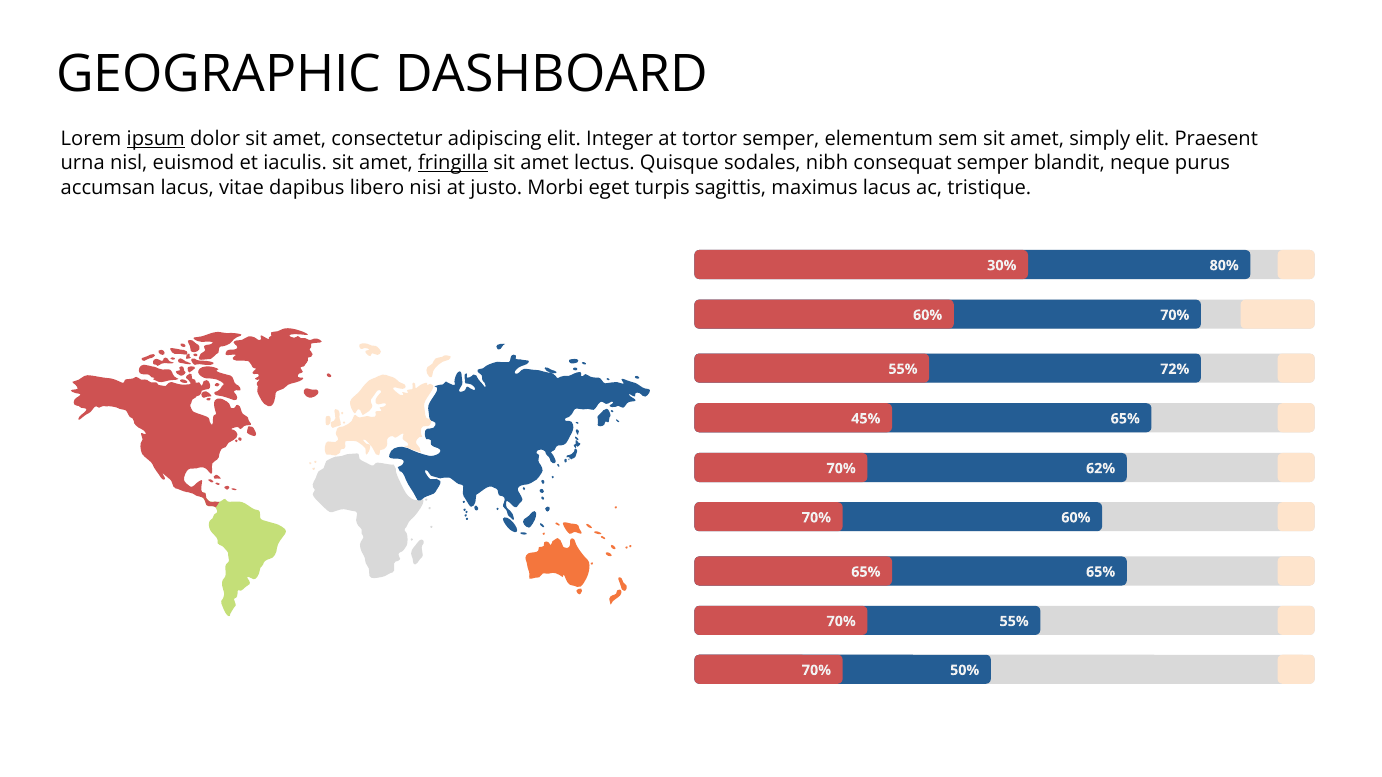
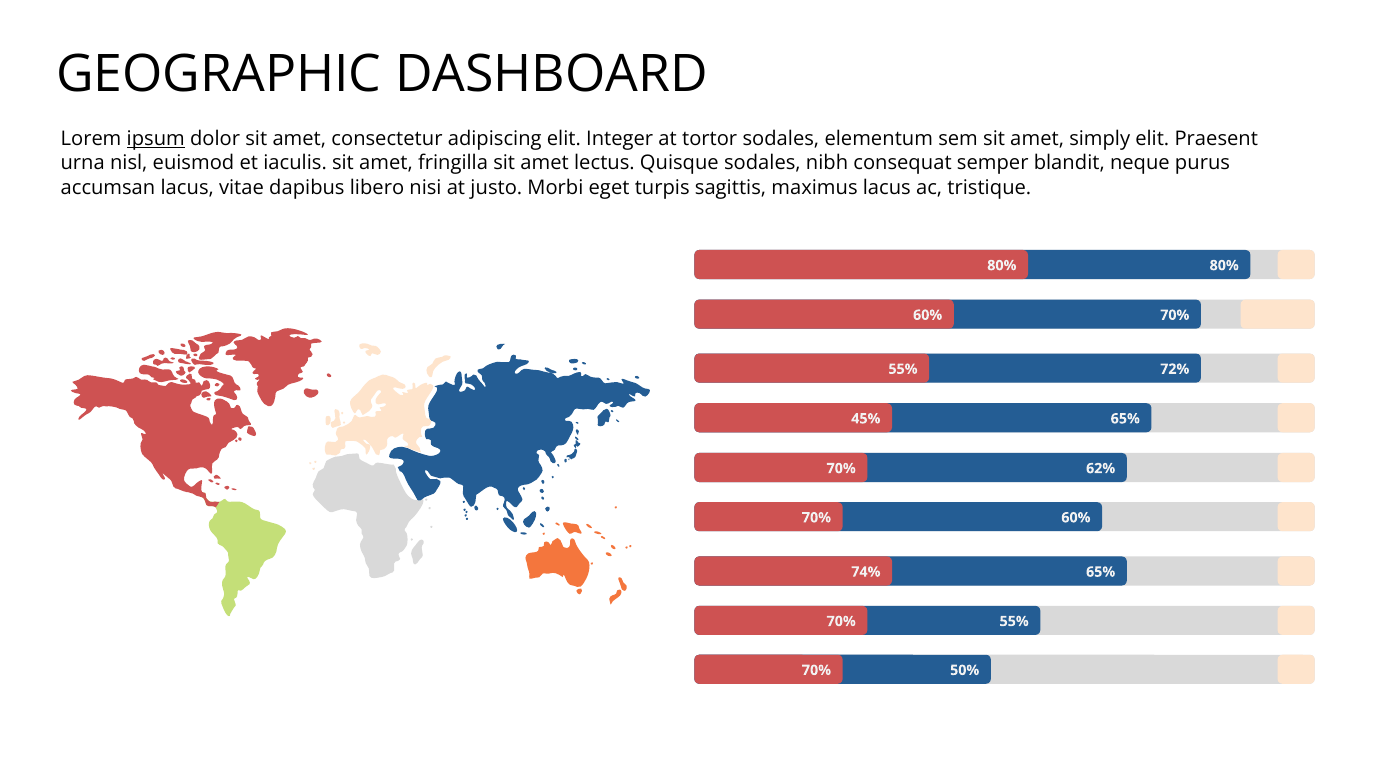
tortor semper: semper -> sodales (781, 139)
fringilla underline: present -> none (453, 163)
30%: 30% -> 80% (1002, 266)
65%: 65% -> 74% (866, 572)
